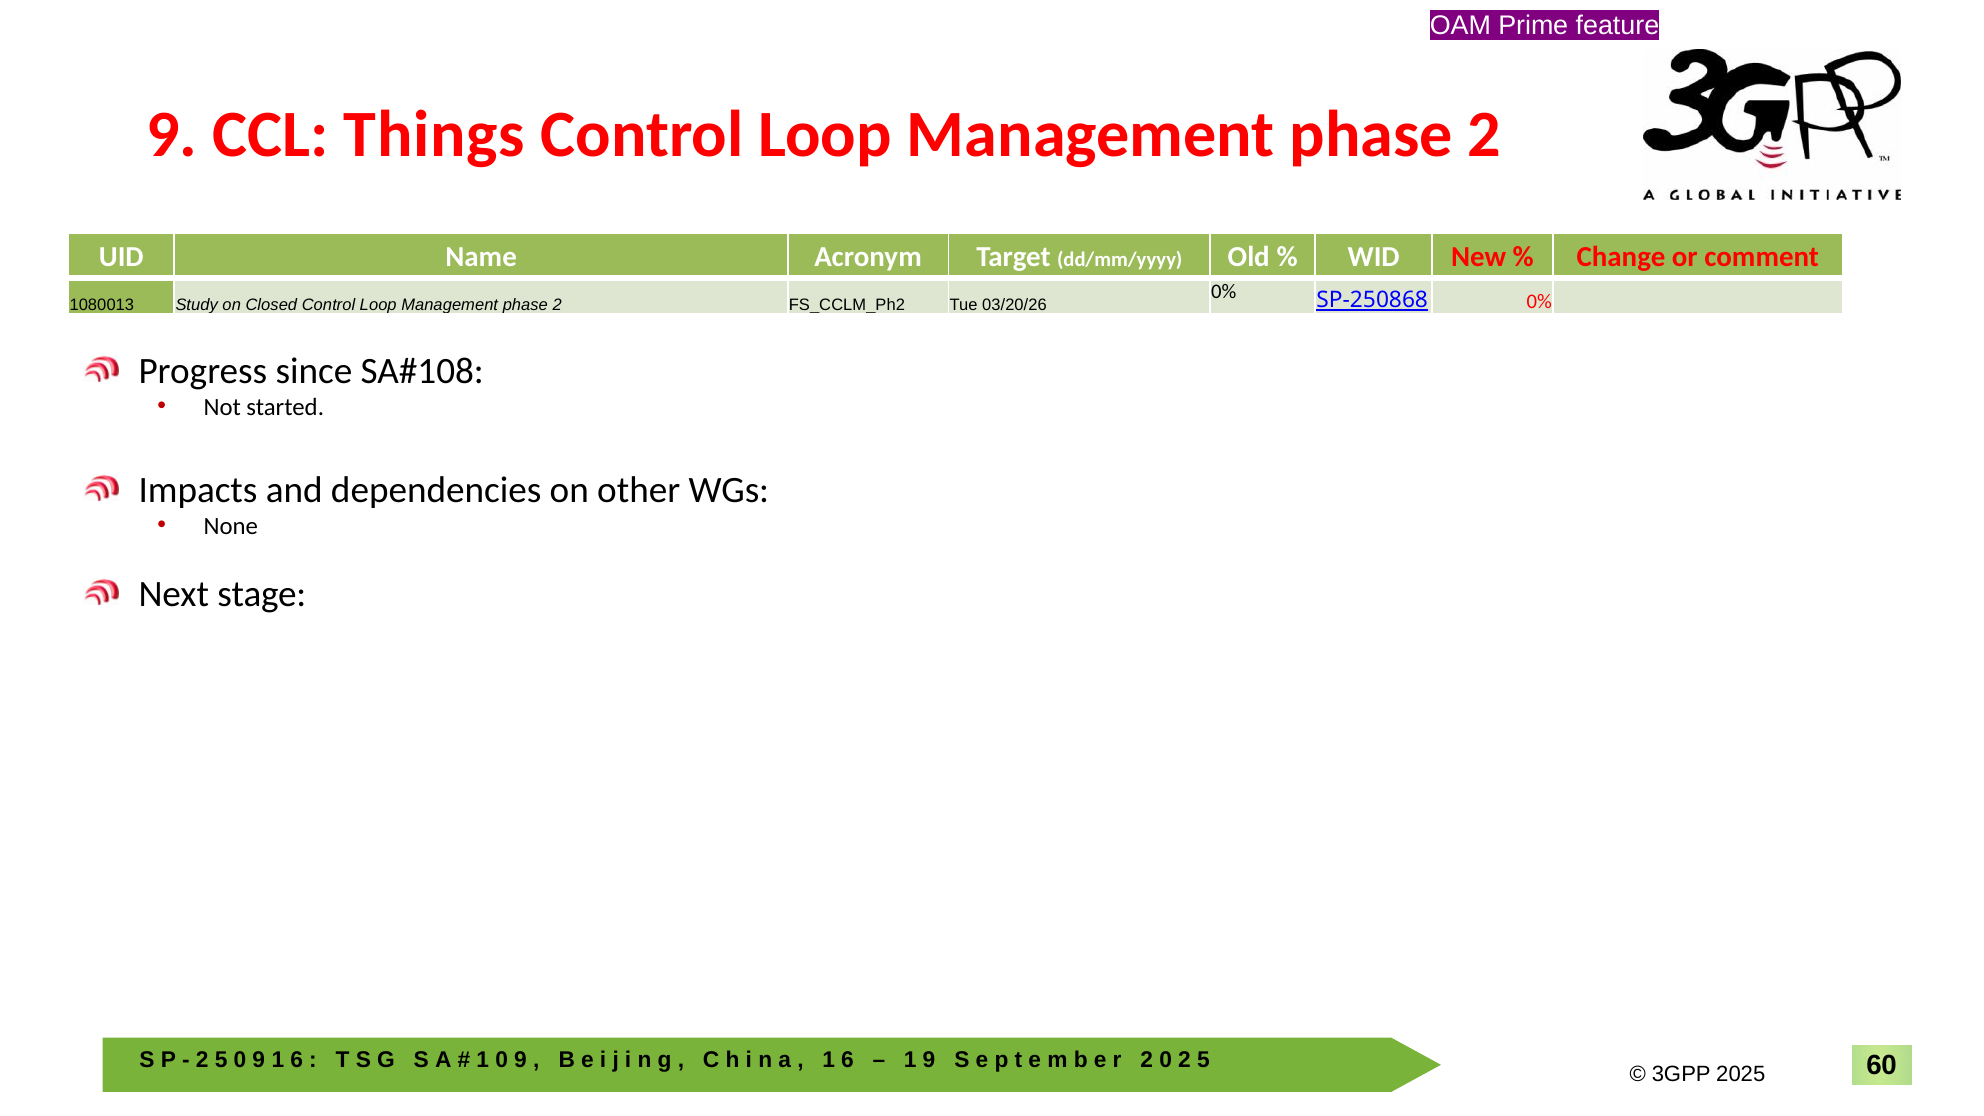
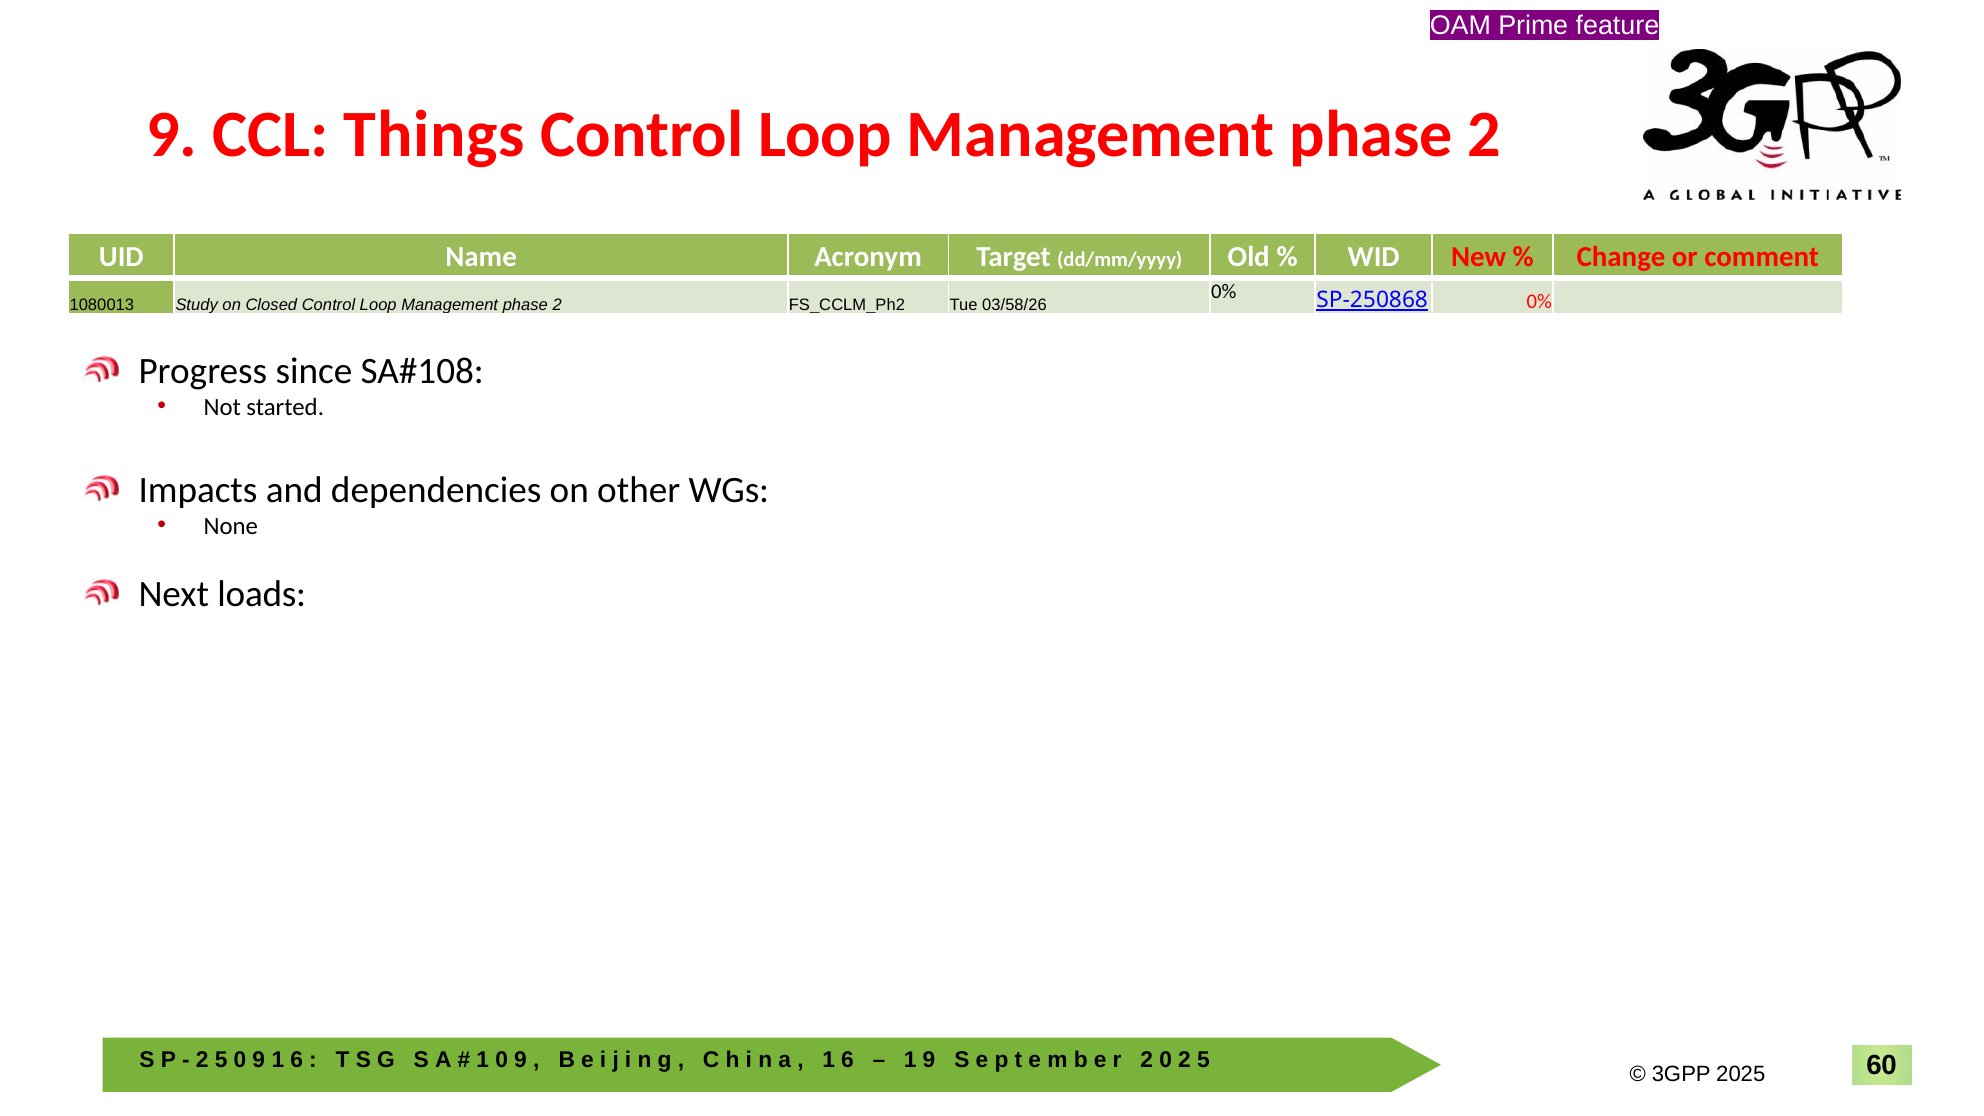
03/20/26: 03/20/26 -> 03/58/26 (1014, 305)
stage: stage -> loads (262, 594)
